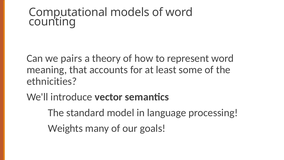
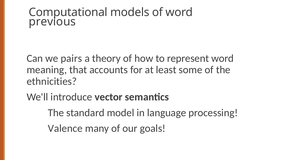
counting: counting -> previous (52, 22)
Weights: Weights -> Valence (65, 128)
